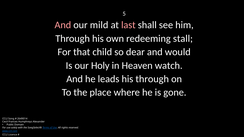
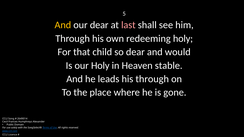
And colour: pink -> yellow (63, 25)
our mild: mild -> dear (99, 25)
redeeming stall: stall -> holy (183, 39)
watch: watch -> stable (169, 66)
